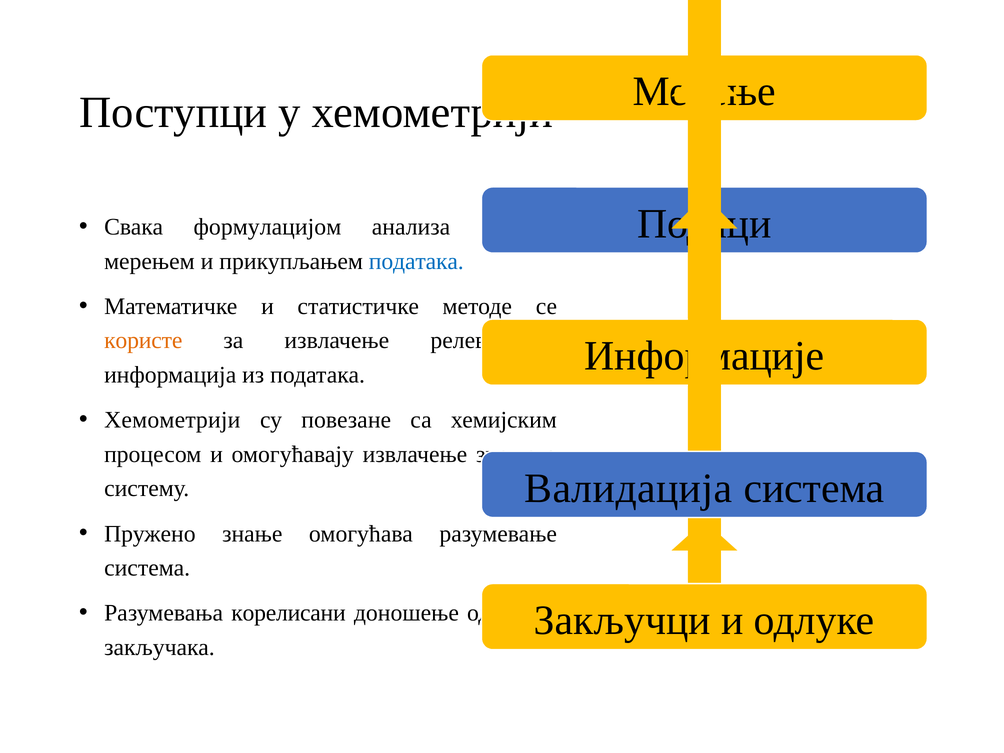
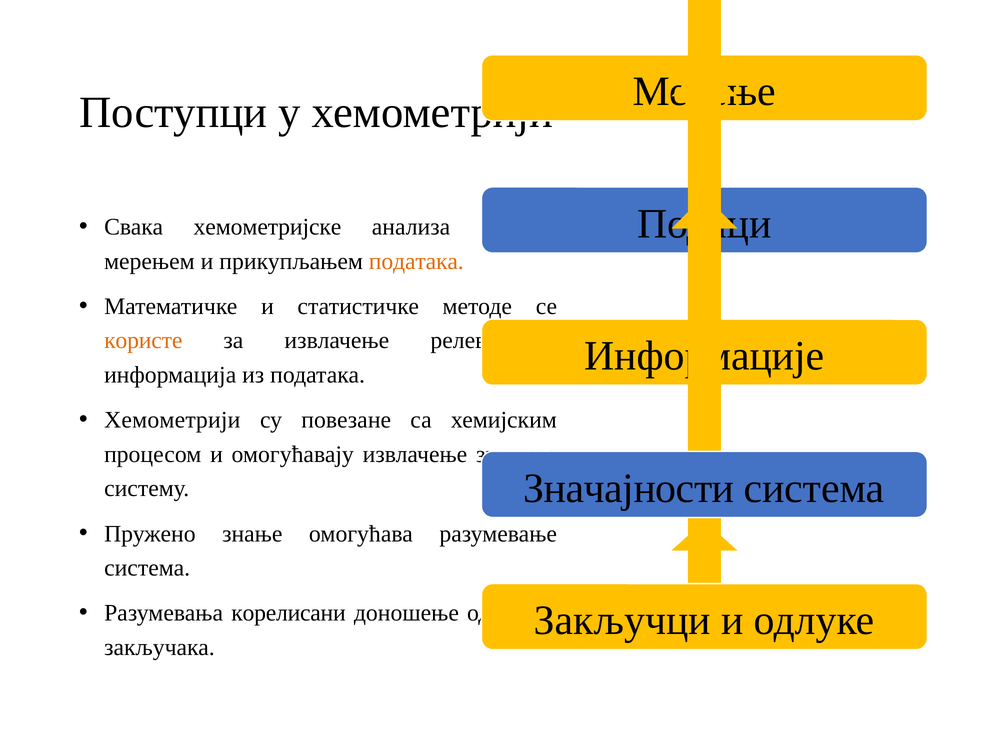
формулацијом: формулацијом -> хемометријске (267, 227)
података colour: blue -> orange (416, 261)
Валидација: Валидација -> Значајности (629, 488)
